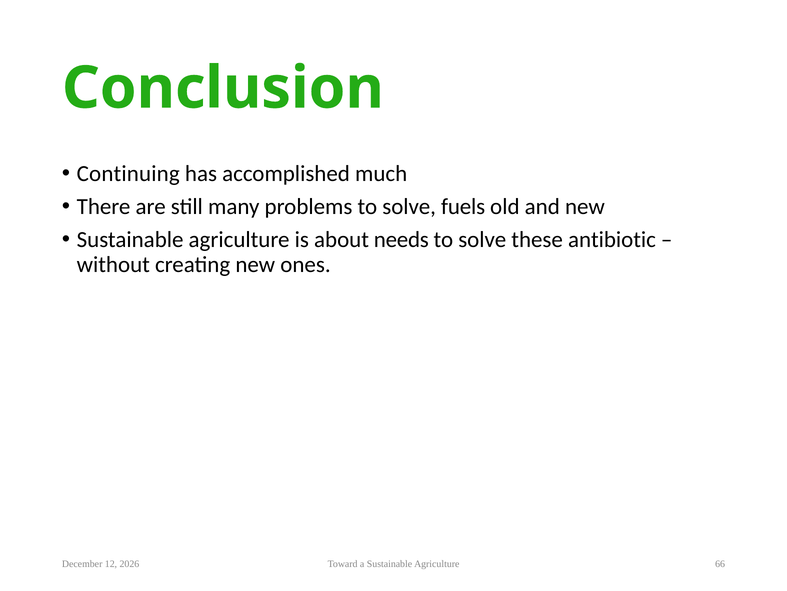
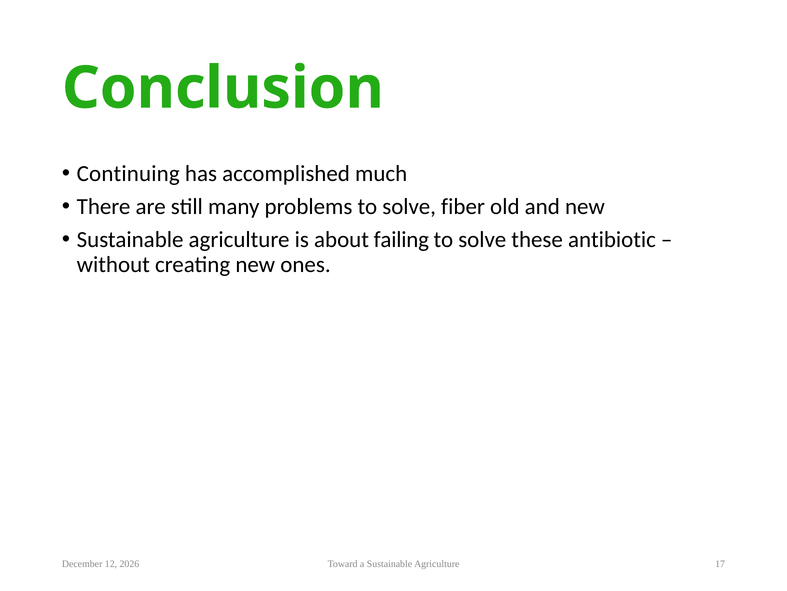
fuels: fuels -> fiber (463, 206)
needs: needs -> failing (401, 239)
66: 66 -> 17 (720, 563)
